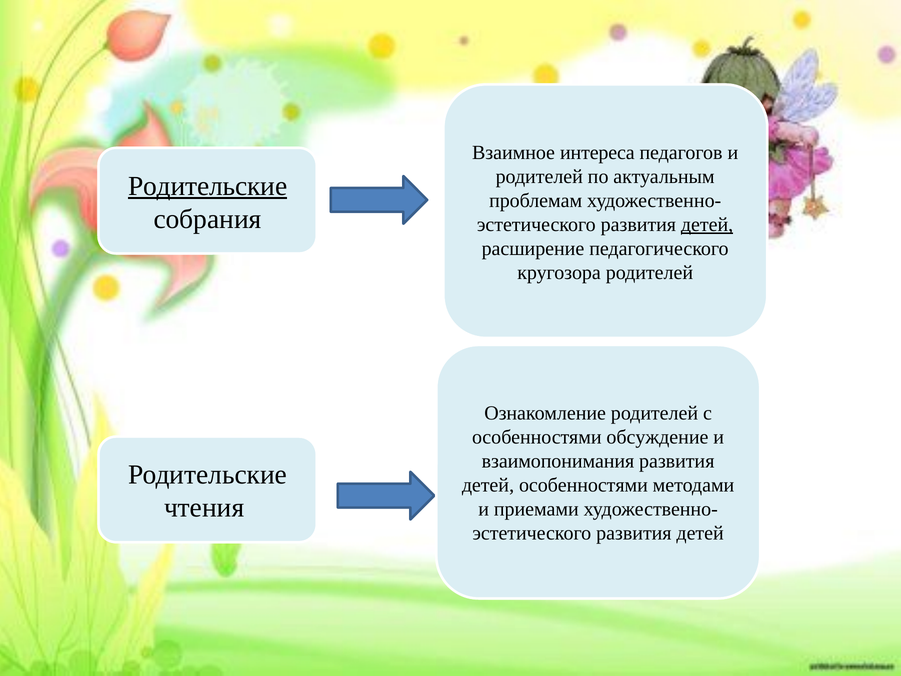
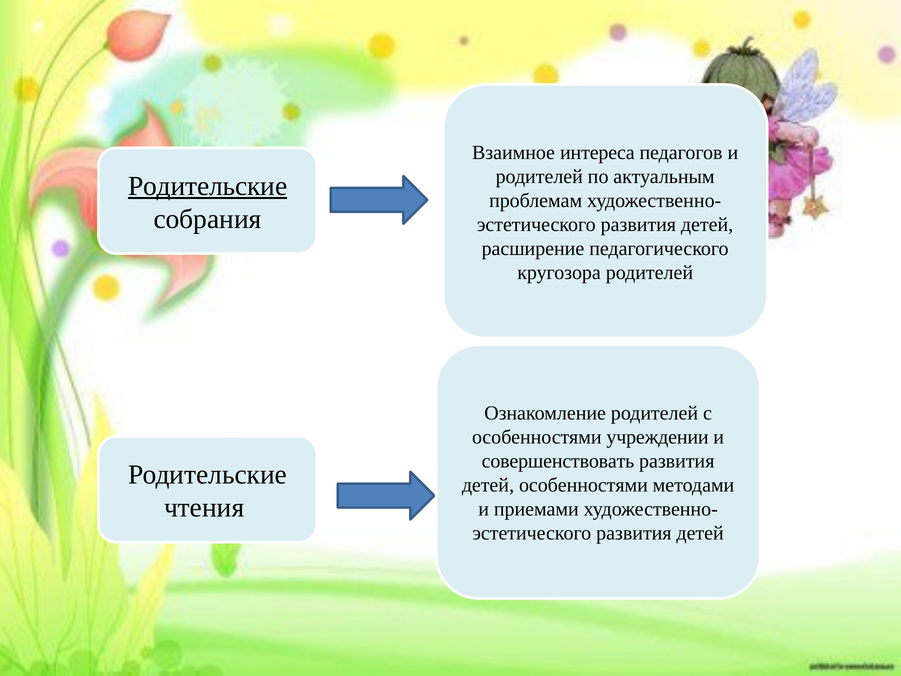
детей underline: present -> none (707, 225)
обсуждение: обсуждение -> учреждении (658, 437)
взаимопонимания: взаимопонимания -> совершенствовать (558, 461)
